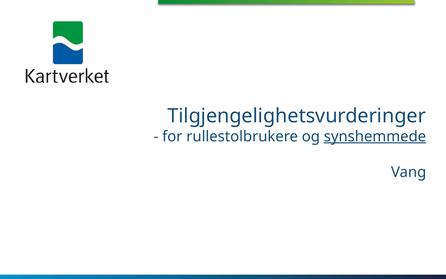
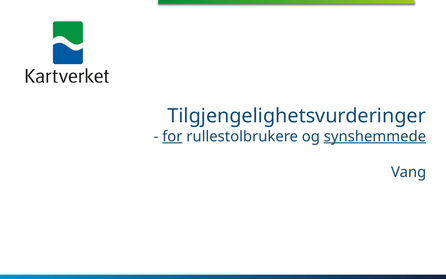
for underline: none -> present (172, 136)
